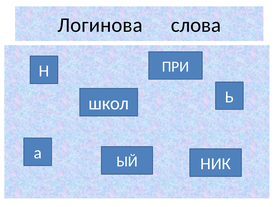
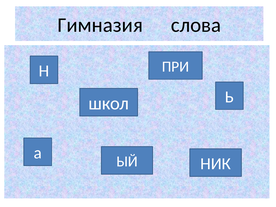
Логинова: Логинова -> Гимназия (100, 25)
